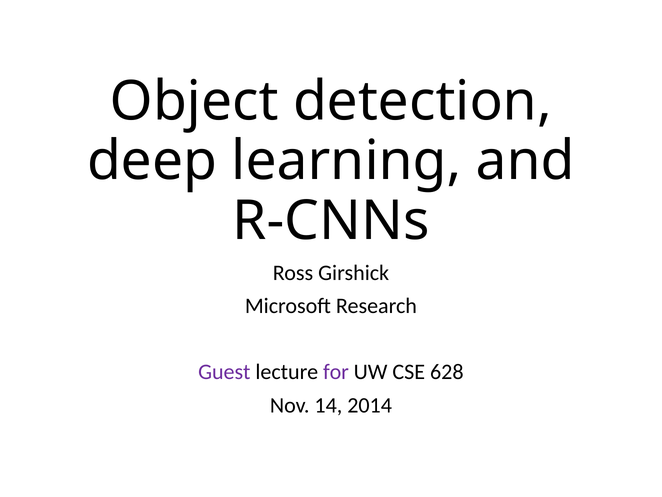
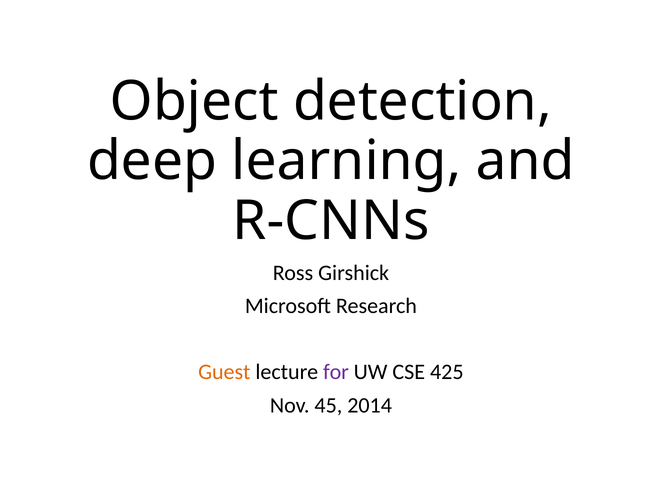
Guest colour: purple -> orange (224, 372)
628: 628 -> 425 (447, 372)
14: 14 -> 45 (328, 405)
